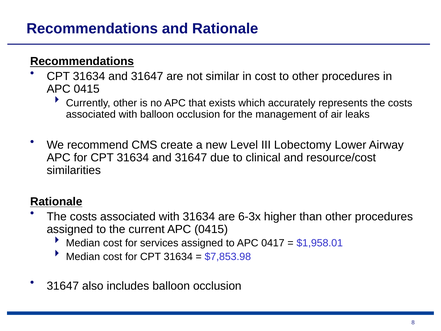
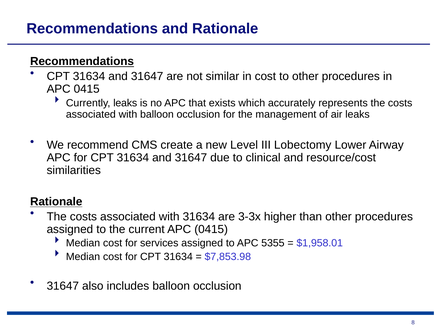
Currently other: other -> leaks (125, 103)
6-3x: 6-3x -> 3-3x (249, 217)
0417: 0417 -> 5355 (273, 243)
